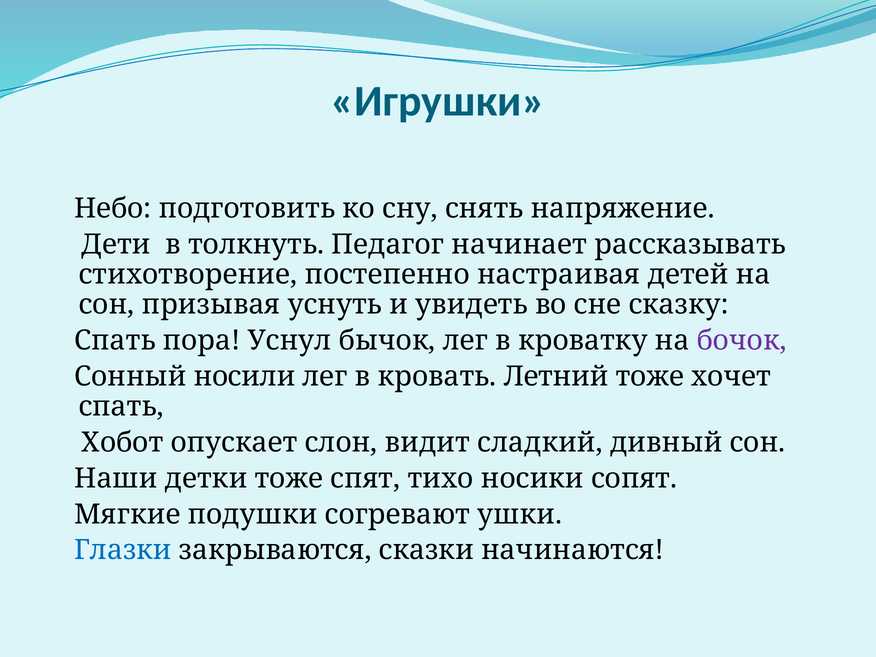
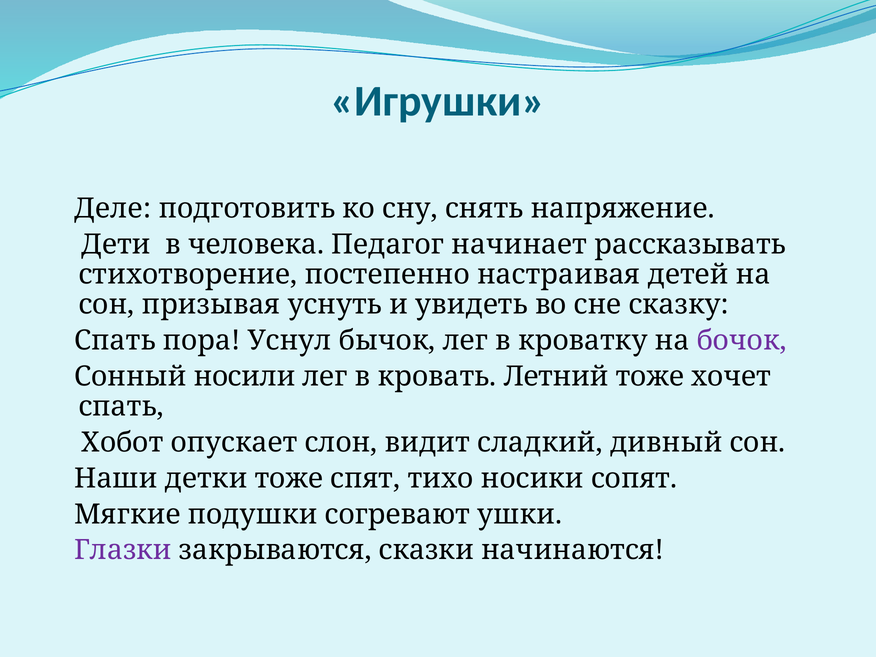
Небо: Небо -> Деле (113, 208)
толкнуть: толкнуть -> человека (256, 244)
Глазки colour: blue -> purple (123, 550)
